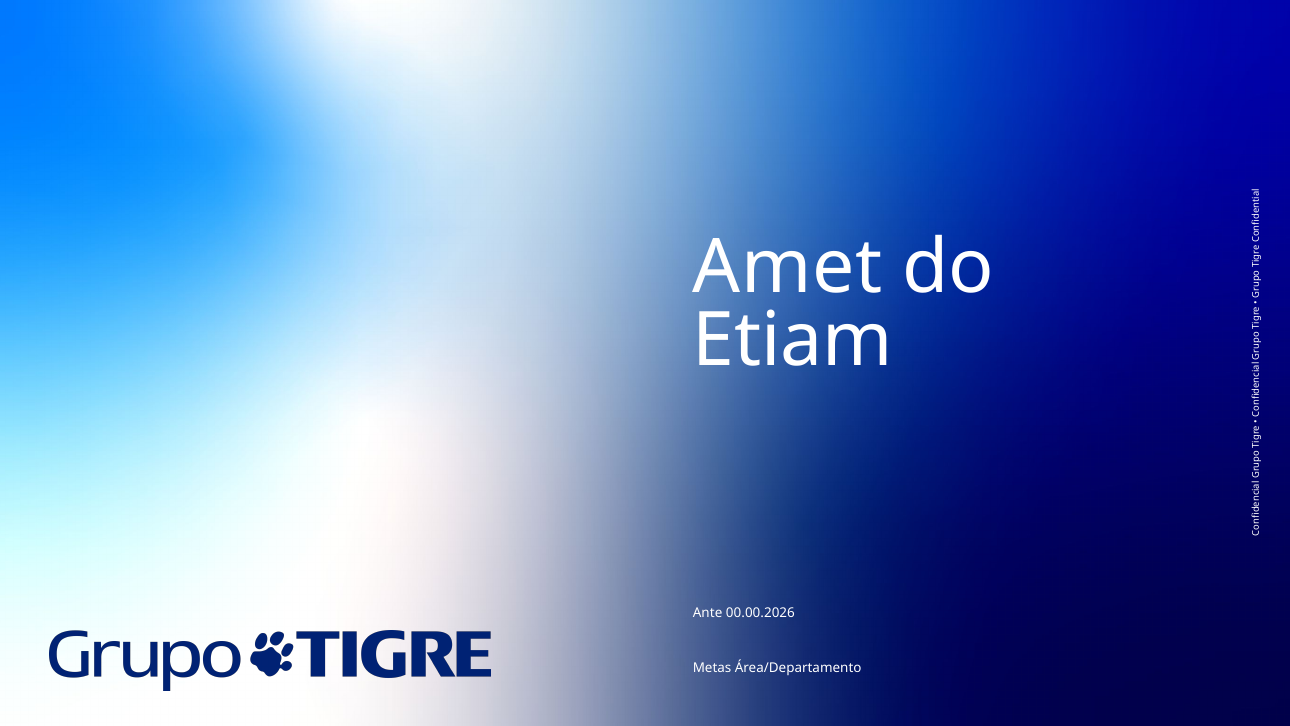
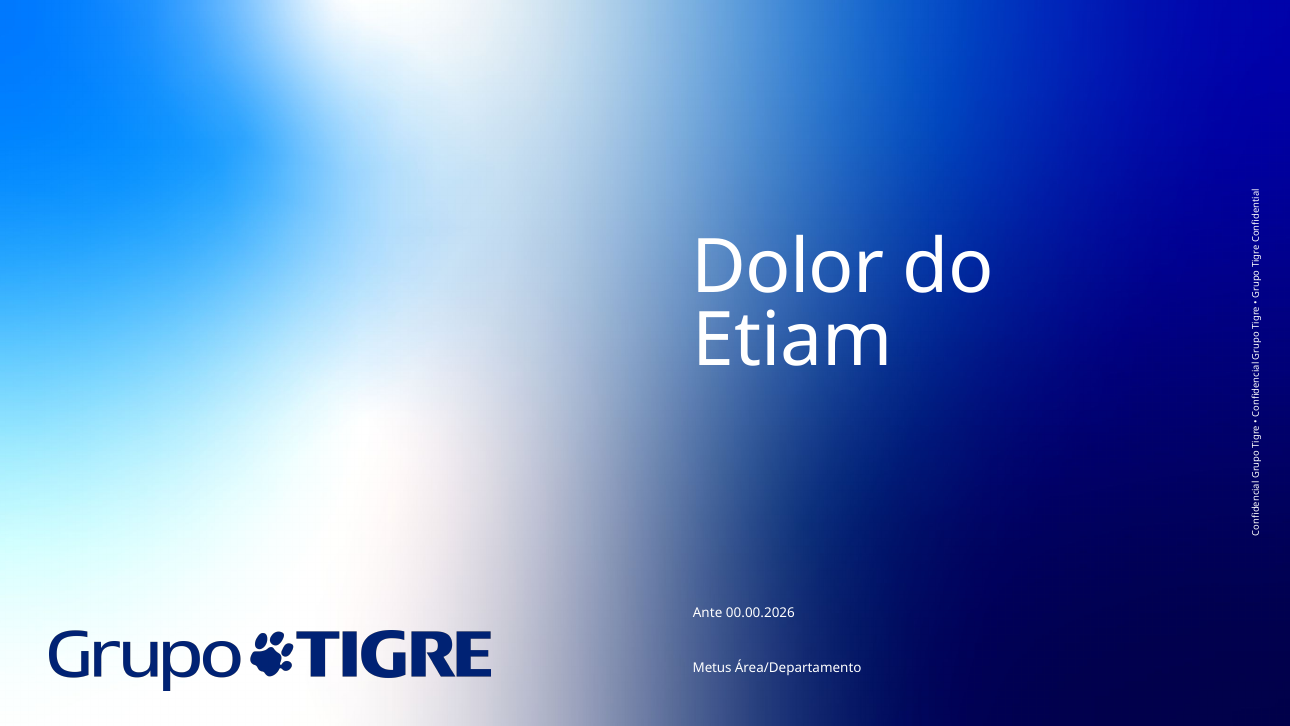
Amet: Amet -> Dolor (788, 268)
Metas: Metas -> Metus (712, 667)
